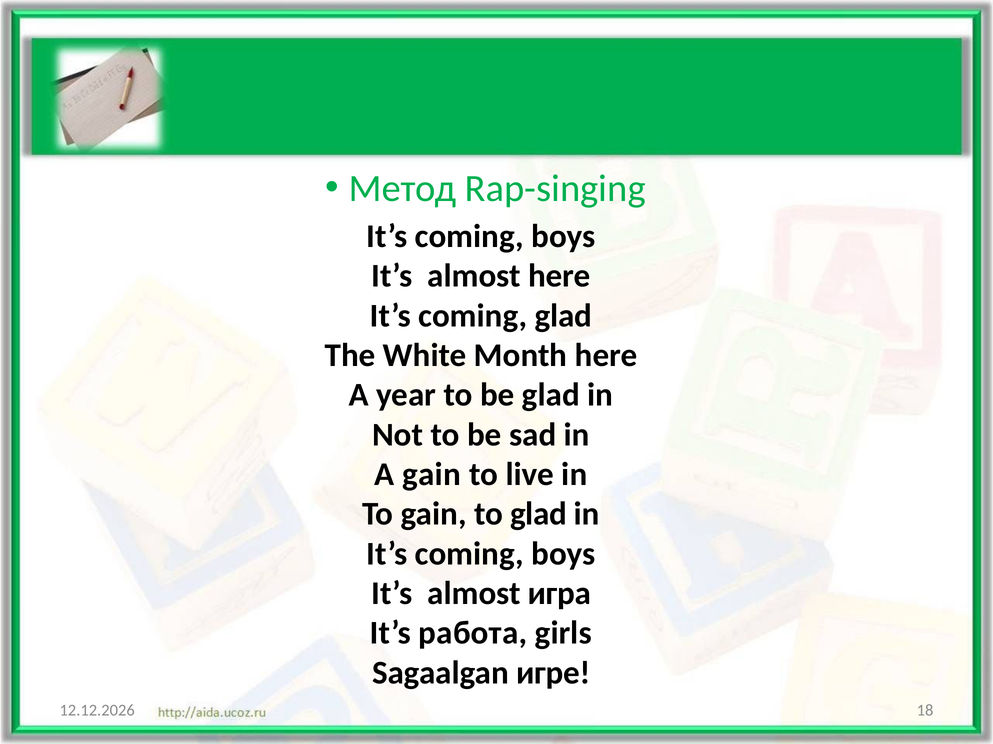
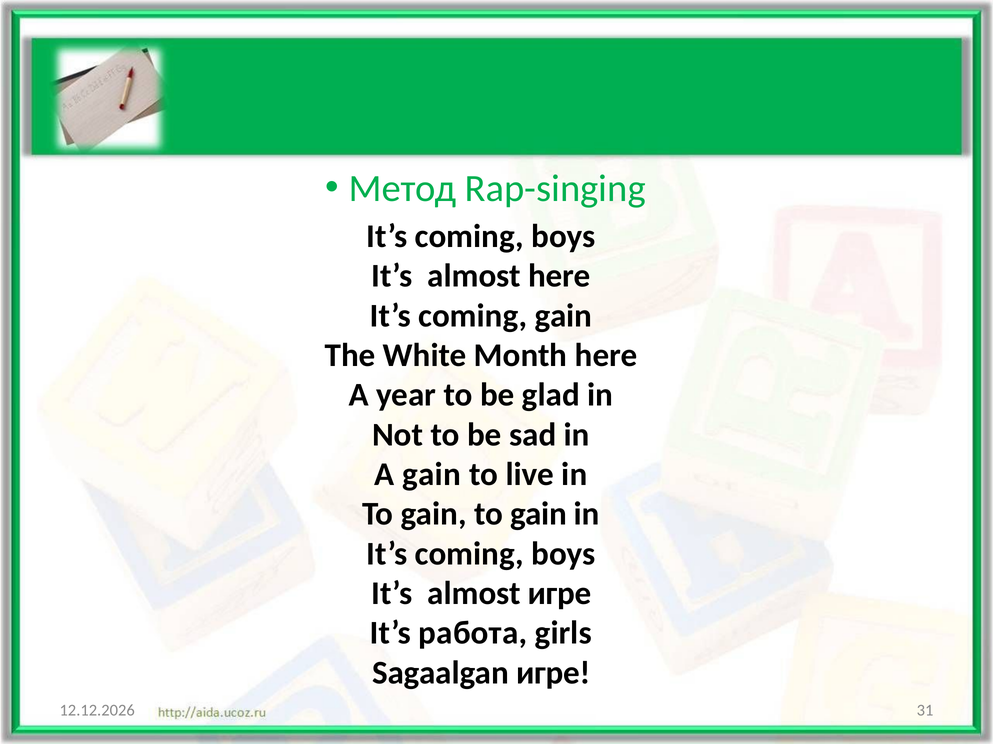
coming glad: glad -> gain (563, 316)
gain to glad: glad -> gain (539, 515)
almost игра: игра -> игре (559, 594)
18: 18 -> 31 (925, 711)
